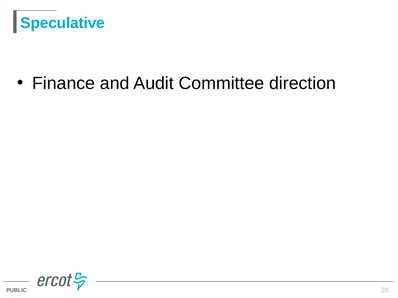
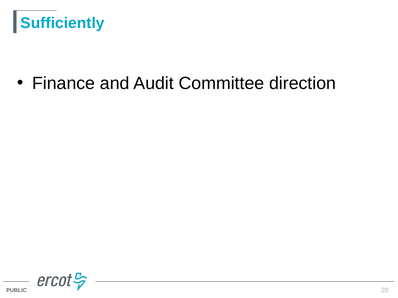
Speculative: Speculative -> Sufficiently (62, 23)
